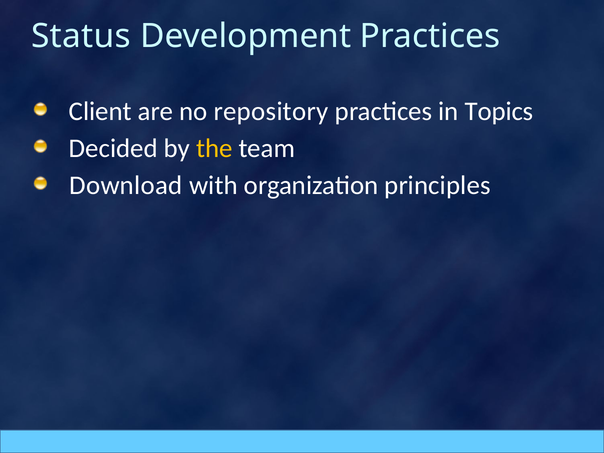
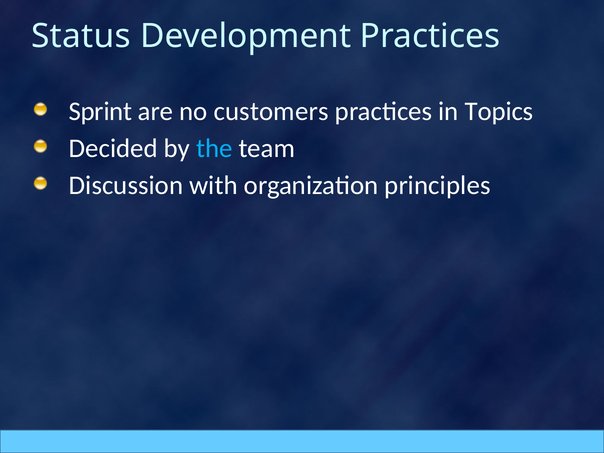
Client: Client -> Sprint (100, 111)
repository: repository -> customers (271, 111)
the colour: yellow -> light blue (214, 148)
Download: Download -> Discussion (126, 185)
